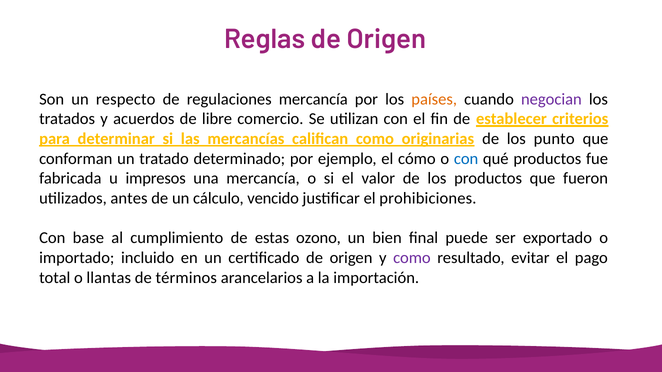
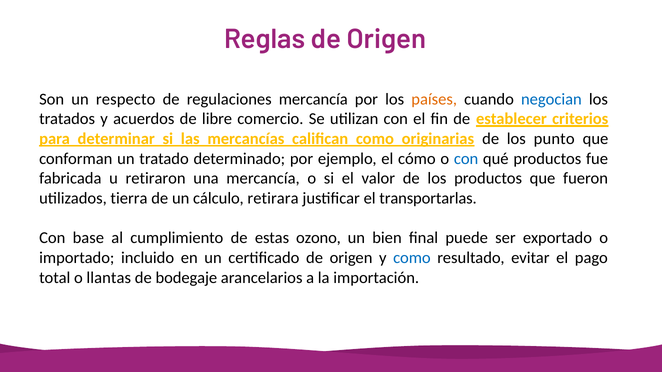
negocian colour: purple -> blue (551, 99)
impresos: impresos -> retiraron (156, 179)
antes: antes -> tierra (129, 198)
vencido: vencido -> retirara (273, 198)
prohibiciones: prohibiciones -> transportarlas (428, 198)
como colour: purple -> blue (412, 258)
términos: términos -> bodegaje (186, 278)
